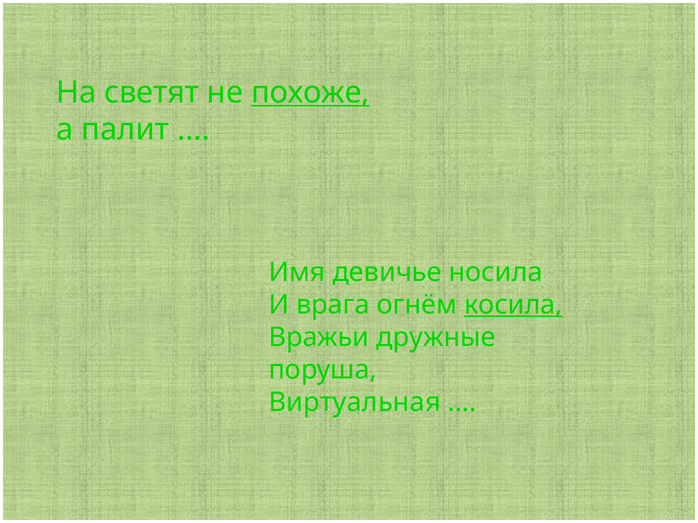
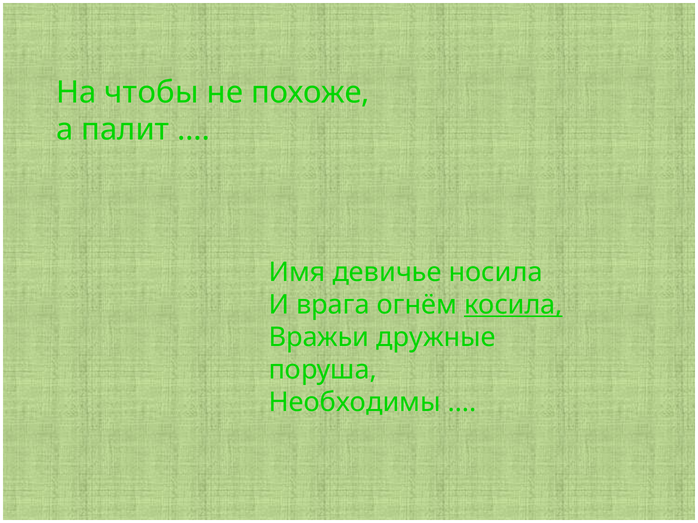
светят: светят -> чтобы (152, 93)
похоже underline: present -> none (310, 93)
Виртуальная: Виртуальная -> Необходимы (355, 403)
